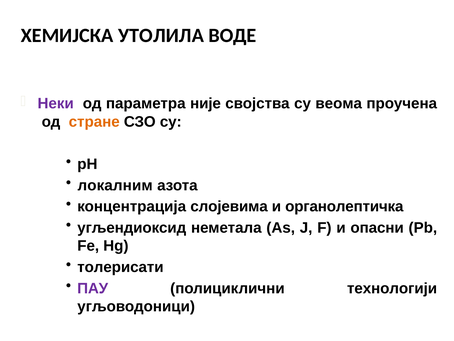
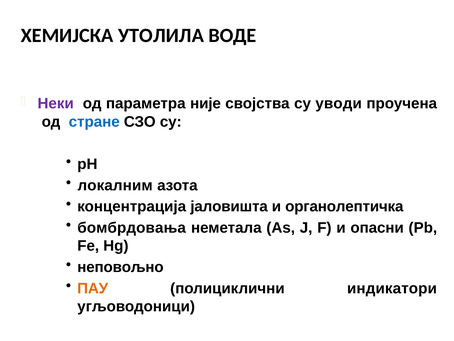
веома: веома -> уводи (339, 103)
стране colour: orange -> blue (94, 122)
слојевима: слојевима -> јаловишта (229, 206)
угљендиоксид: угљендиоксид -> бомбрдовања (132, 227)
толерисати: толерисати -> неповољно (120, 267)
ПАУ colour: purple -> orange (93, 288)
технологији: технологији -> индикатори (392, 288)
